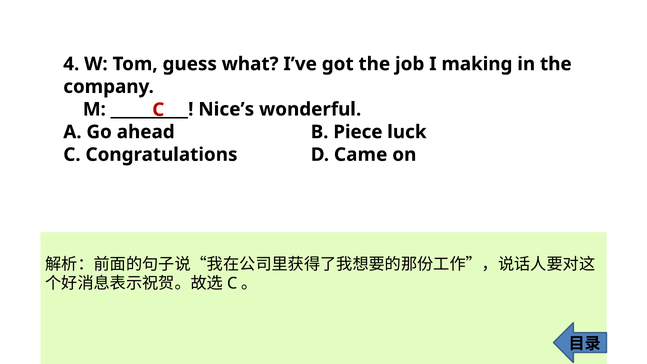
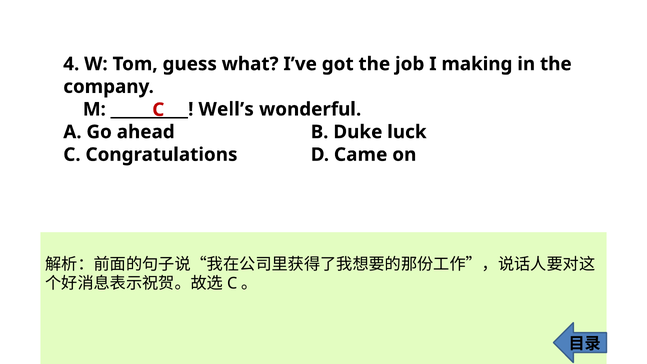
Nice’s: Nice’s -> Well’s (226, 109)
Piece: Piece -> Duke (358, 132)
